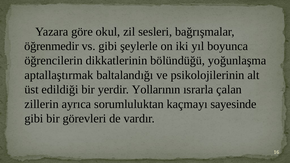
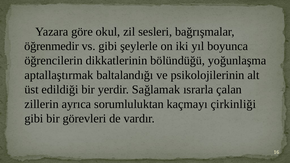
Yollarının: Yollarının -> Sağlamak (156, 90)
sayesinde: sayesinde -> çirkinliği (233, 104)
